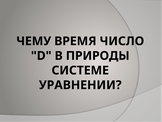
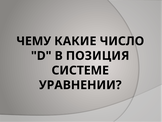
ВРЕМЯ: ВРЕМЯ -> КАКИЕ (75, 41)
ПРИРОДЫ: ПРИРОДЫ -> ПОЗИЦИЯ (98, 56)
